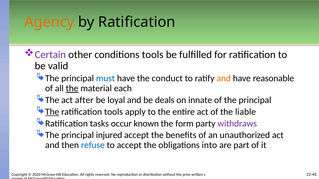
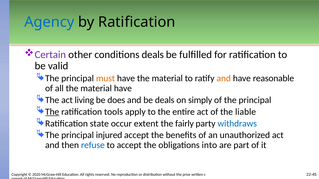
Agency colour: orange -> blue (49, 22)
conditions tools: tools -> deals (153, 55)
must colour: blue -> orange (105, 79)
have the conduct: conduct -> material (167, 79)
the underline: present -> none (72, 89)
material each: each -> have (123, 89)
after: after -> living (84, 100)
loyal: loyal -> does (116, 100)
innate: innate -> simply (200, 100)
tasks: tasks -> state (99, 124)
known: known -> extent (146, 124)
form: form -> fairly (185, 124)
withdraws colour: purple -> blue (237, 124)
